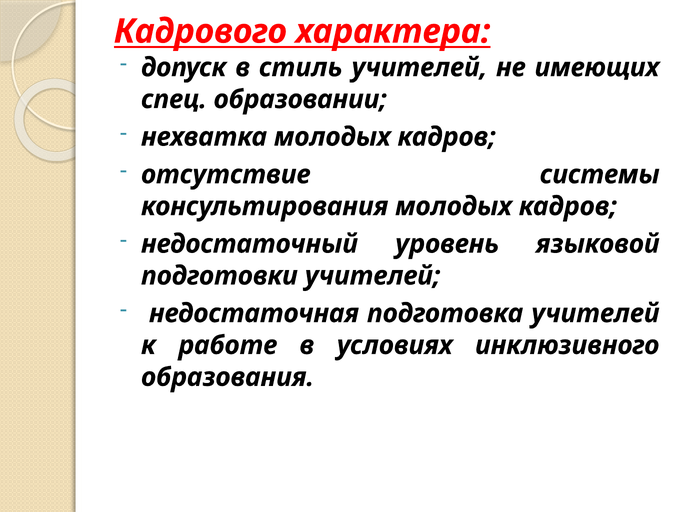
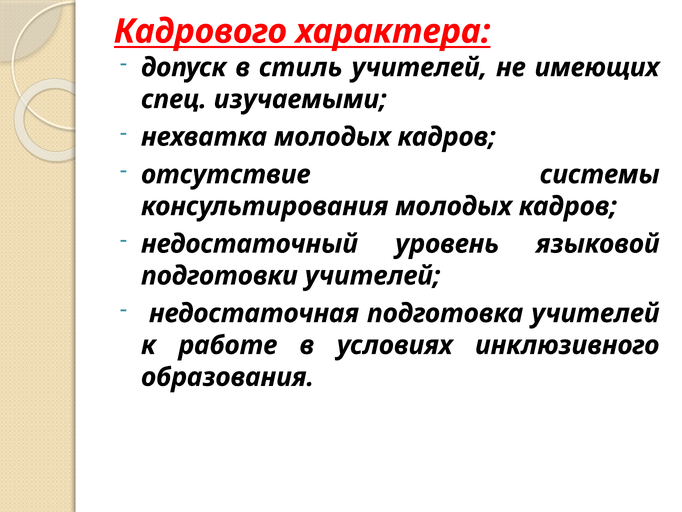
образовании: образовании -> изучаемыми (300, 99)
